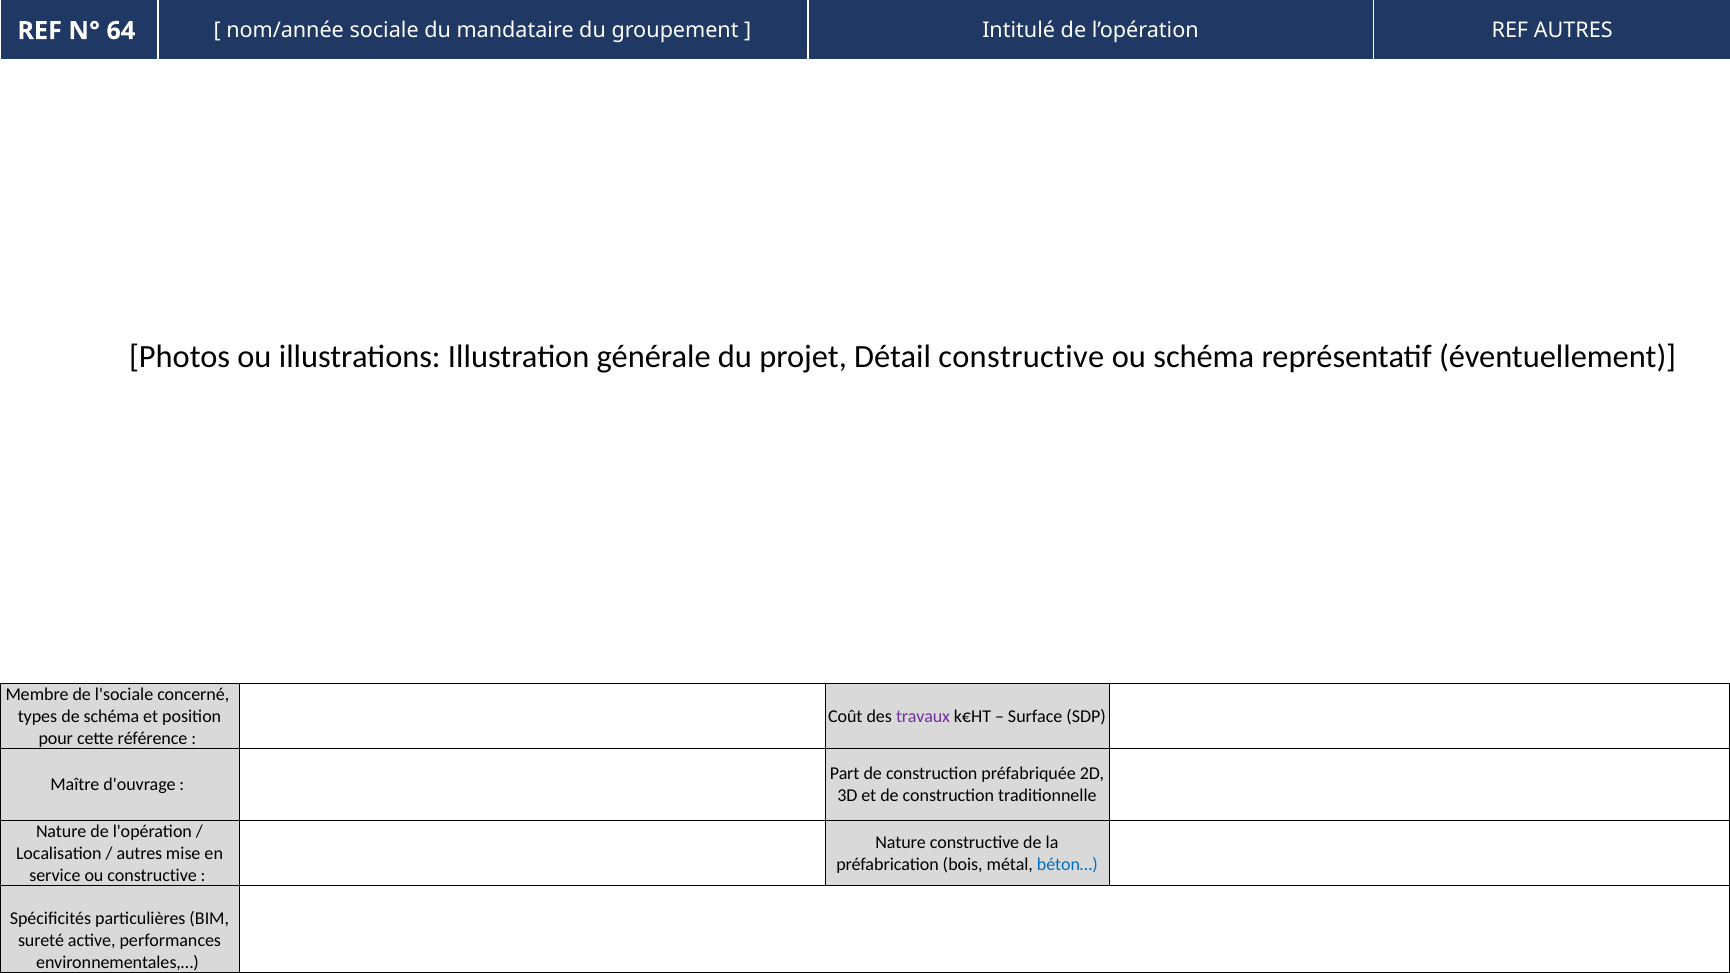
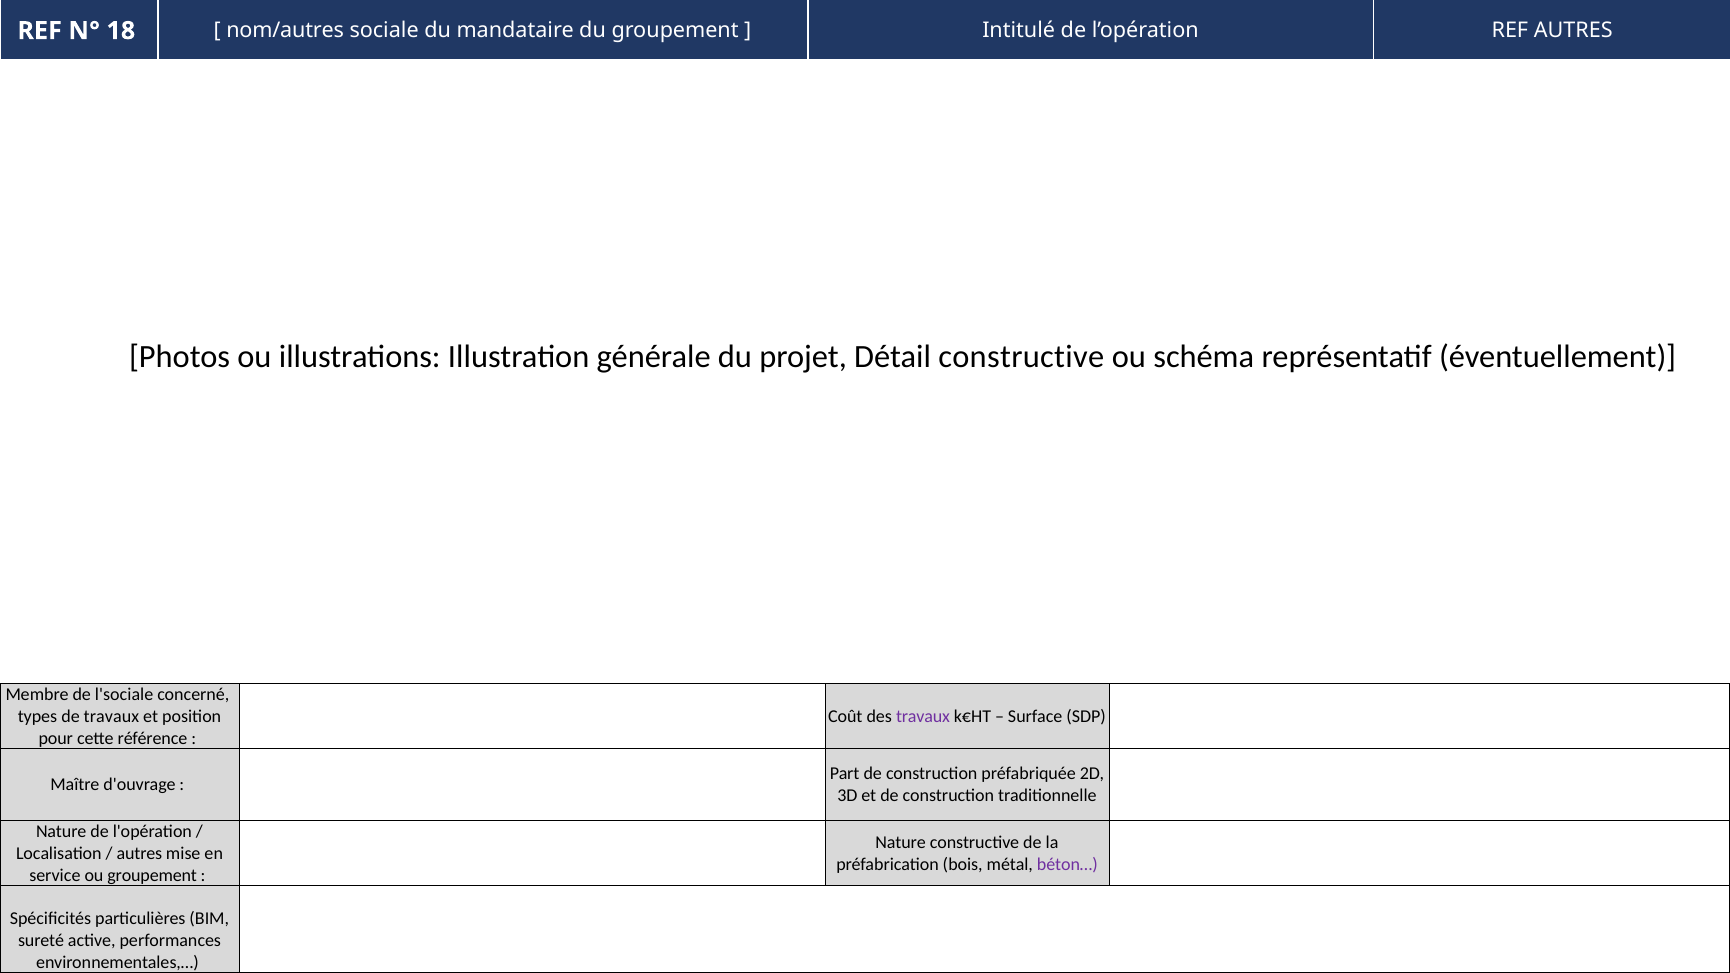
64: 64 -> 18 (121, 31)
nom/année: nom/année -> nom/autres (285, 31)
de schéma: schéma -> travaux (111, 717)
béton… colour: blue -> purple (1067, 864)
ou constructive: constructive -> groupement (152, 875)
